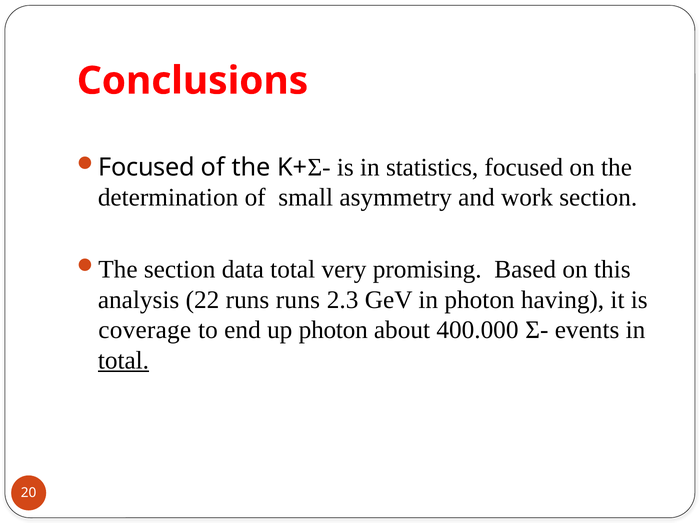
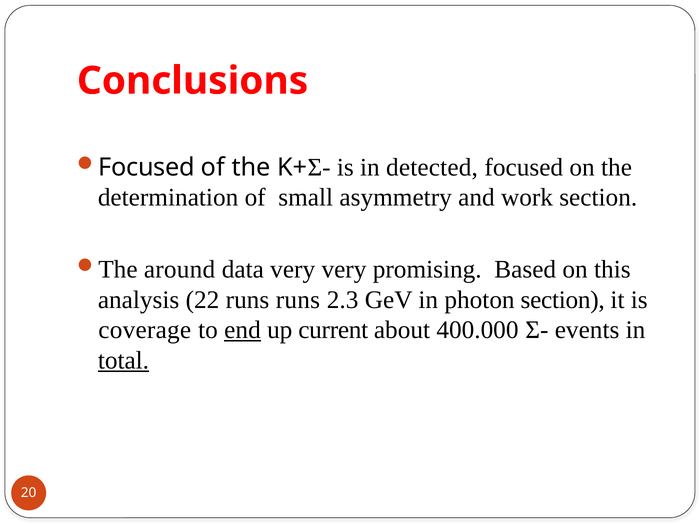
statistics: statistics -> detected (432, 167)
section: section -> around (180, 269)
data total: total -> very (293, 269)
photon having: having -> section (563, 300)
end underline: none -> present (243, 330)
up photon: photon -> current (333, 330)
